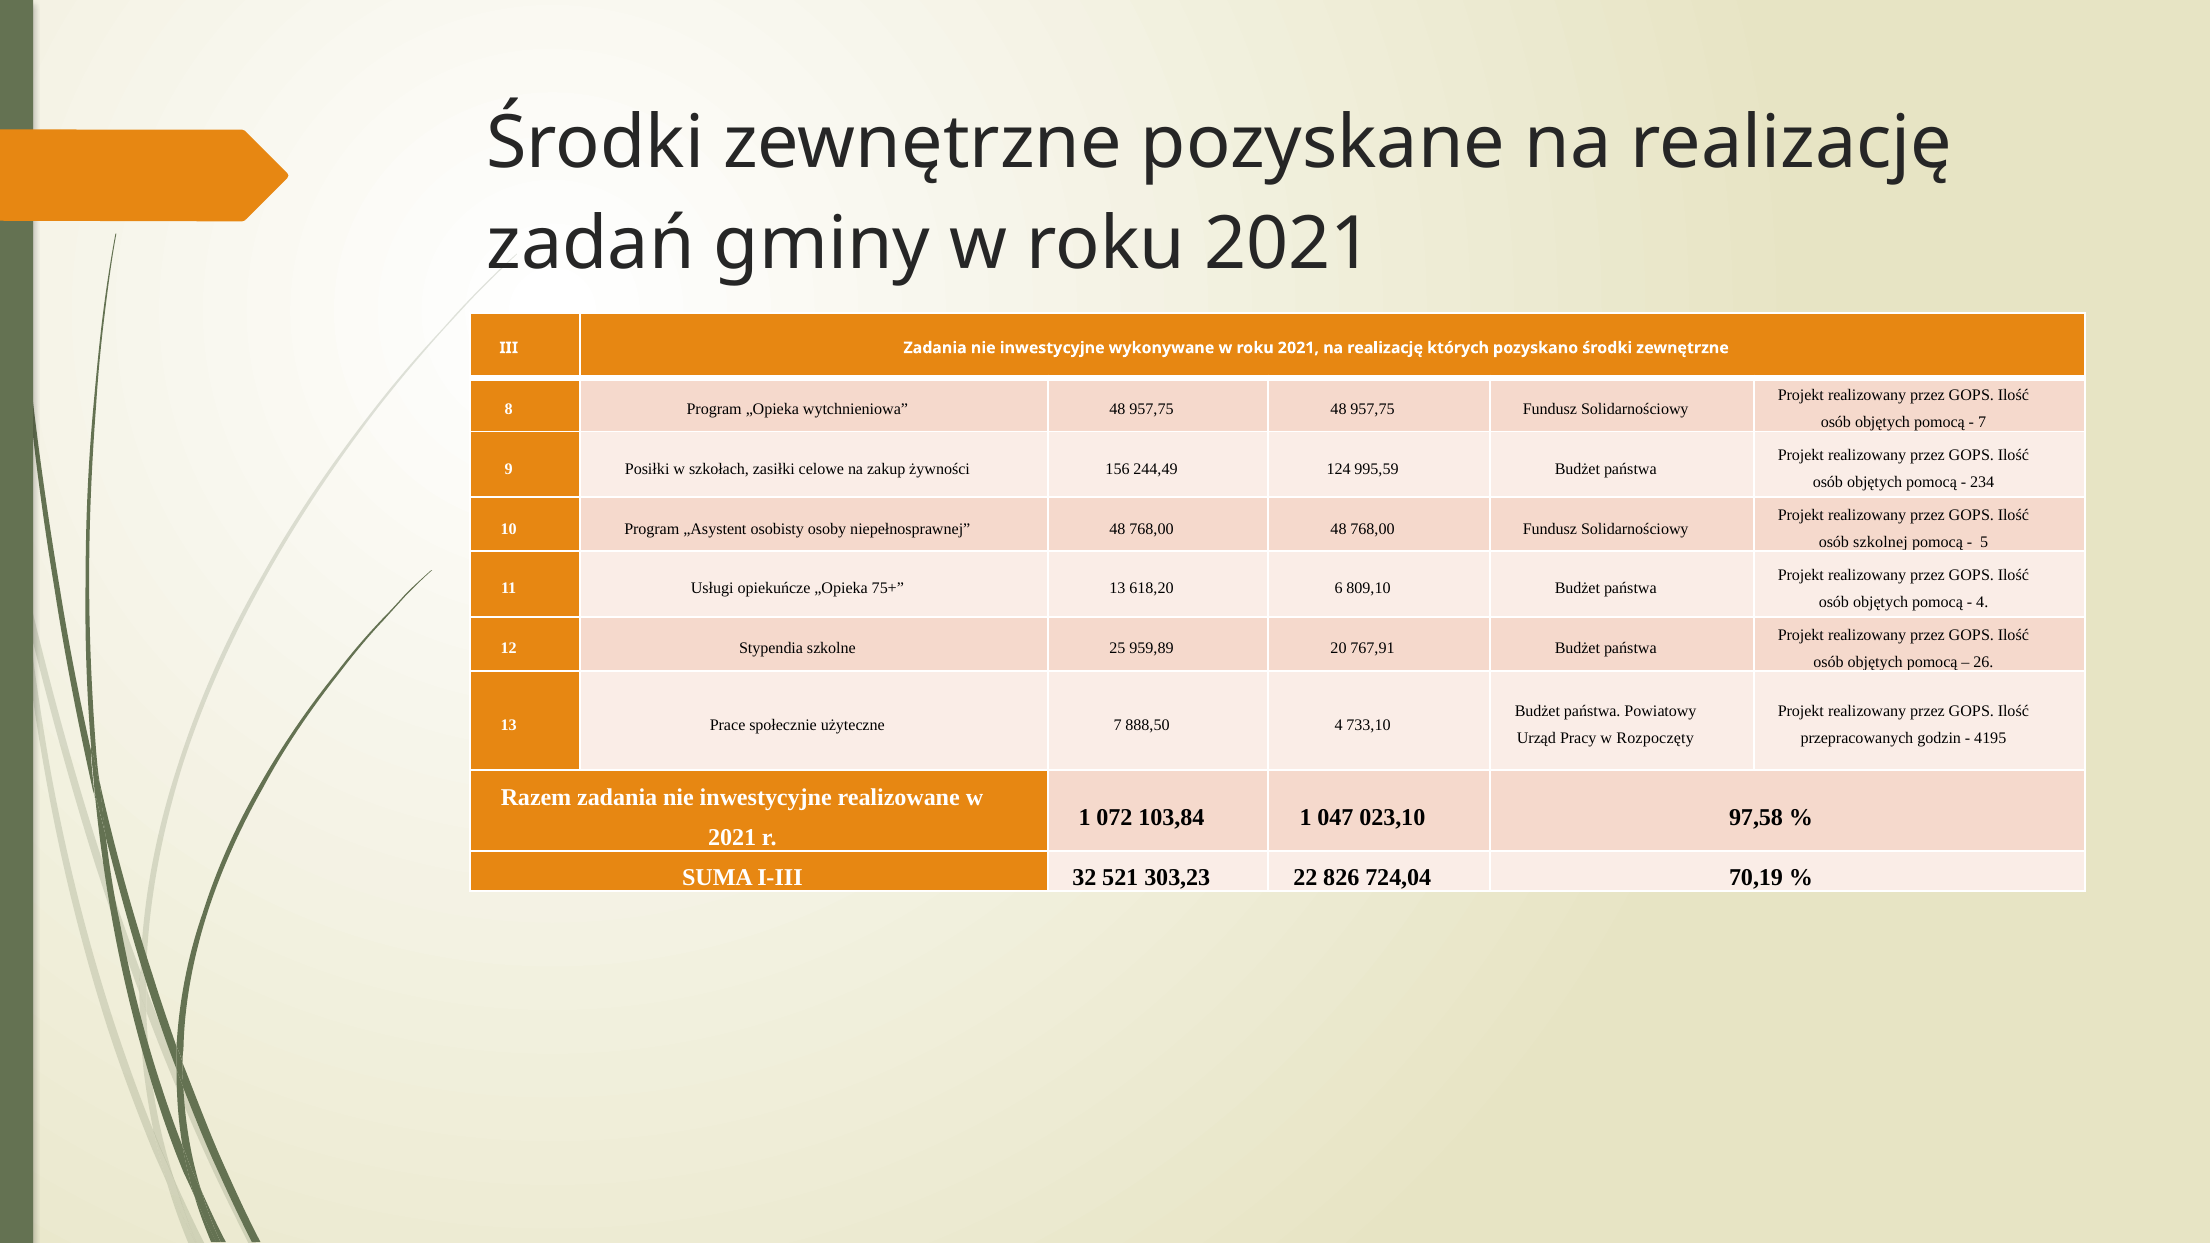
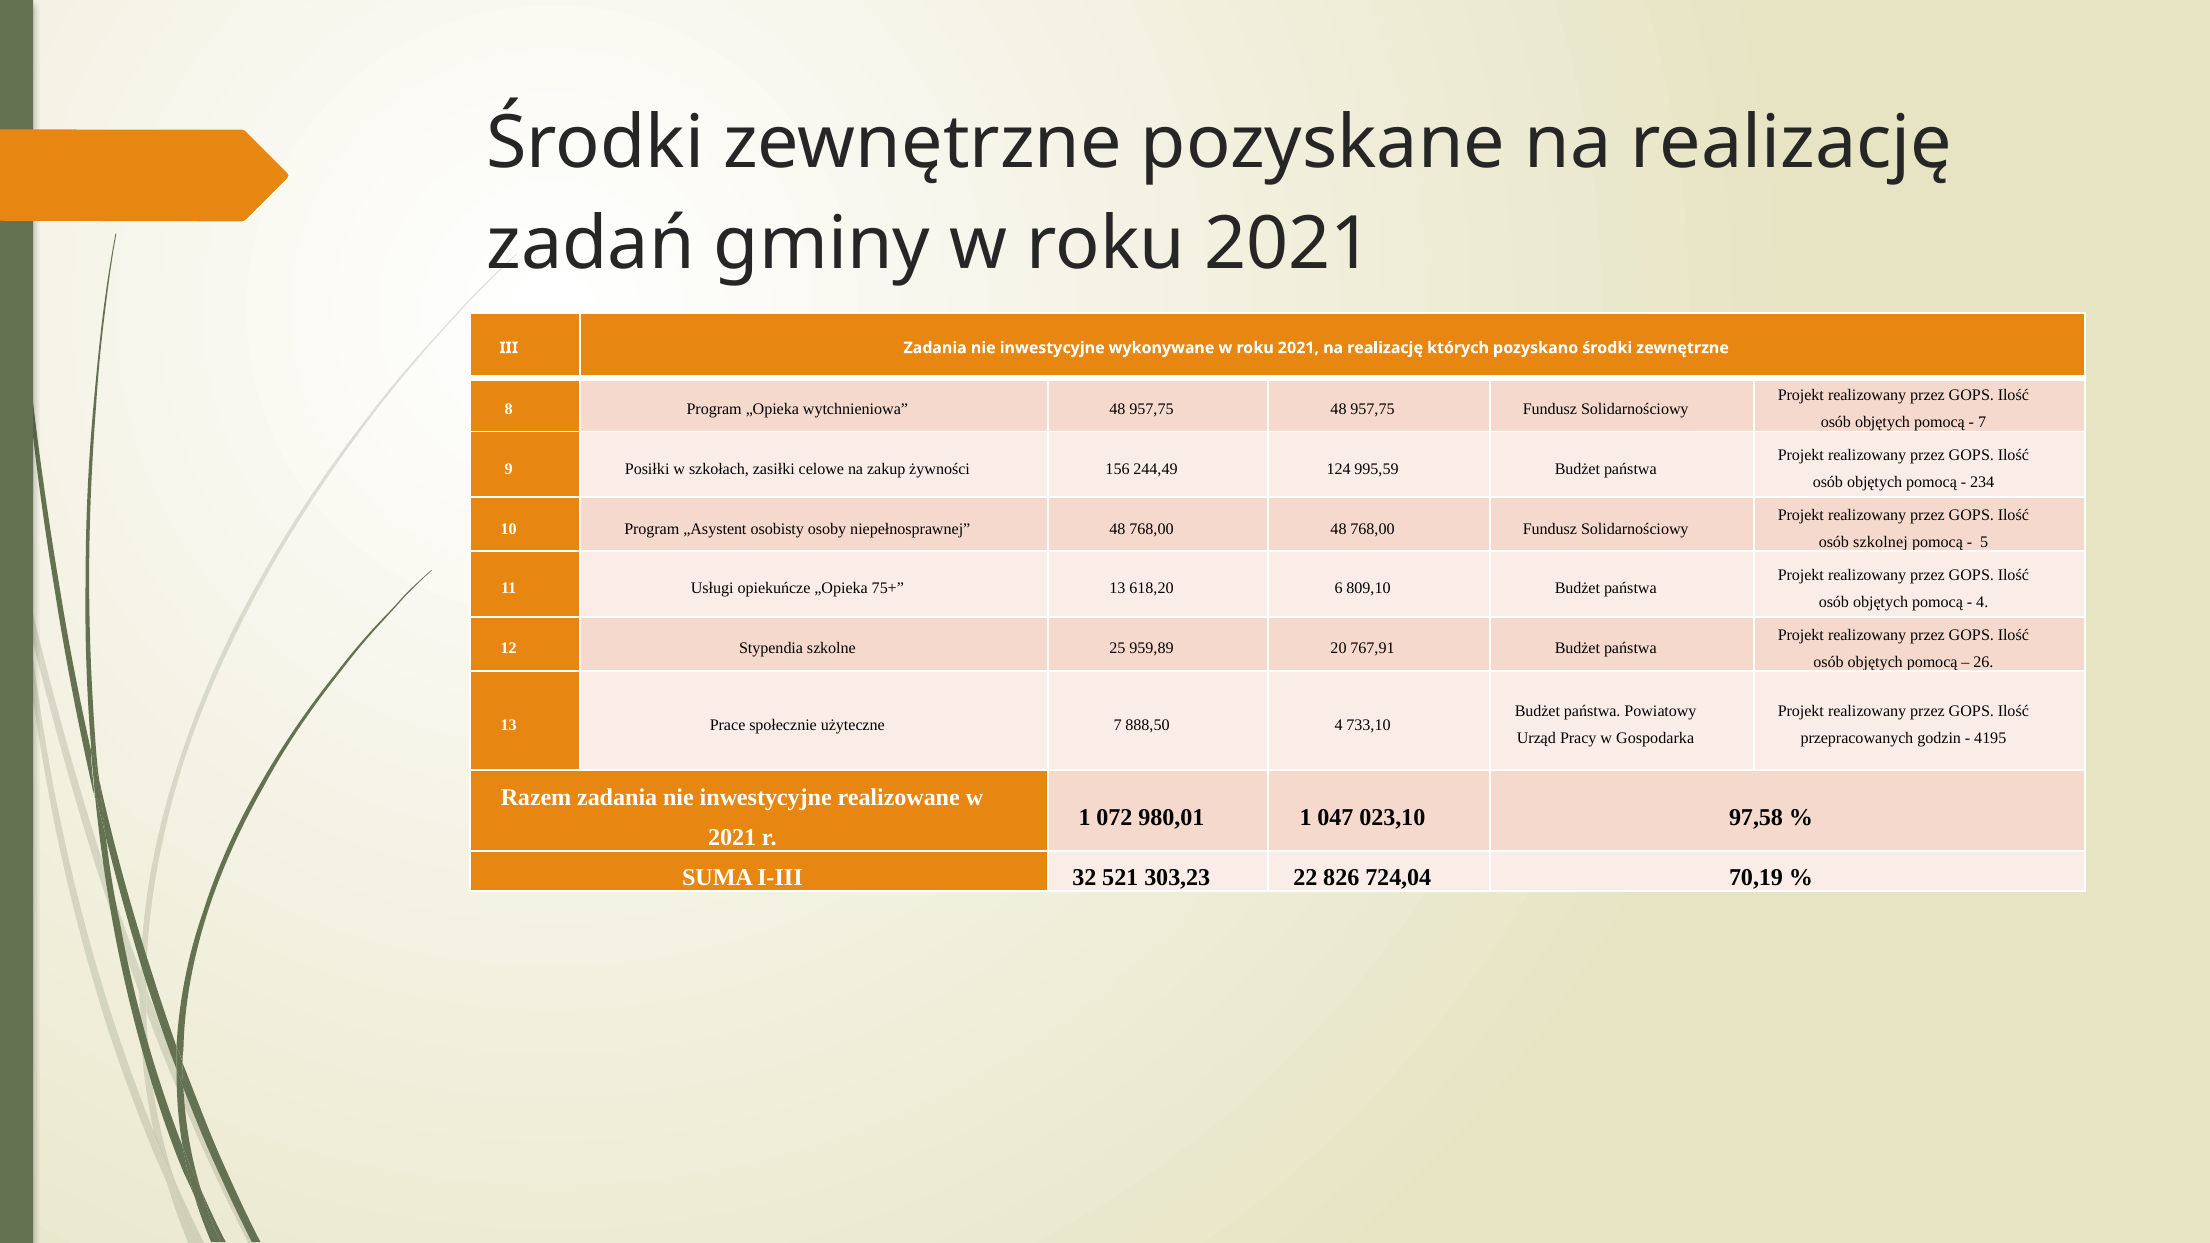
Rozpoczęty: Rozpoczęty -> Gospodarka (1655, 739)
103,84: 103,84 -> 980,01 (1171, 817)
